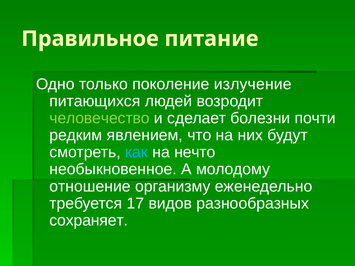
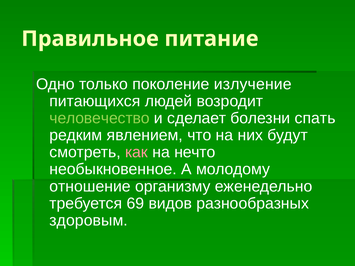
почти: почти -> спать (315, 118)
как colour: light blue -> pink (136, 152)
17: 17 -> 69 (135, 204)
сохраняет: сохраняет -> здоровым (89, 221)
